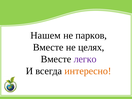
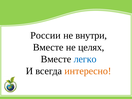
Нашем: Нашем -> России (46, 35)
парков: парков -> внутри (91, 35)
легко colour: purple -> blue (85, 59)
